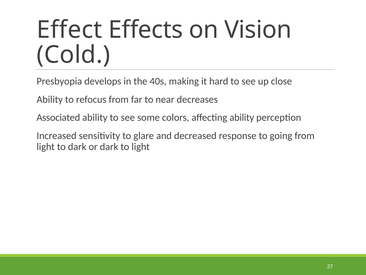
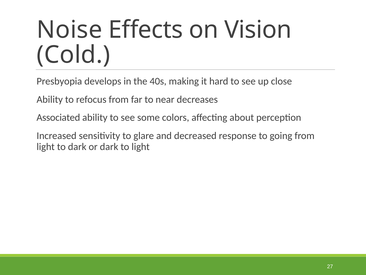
Effect: Effect -> Noise (69, 30)
affecting ability: ability -> about (242, 117)
